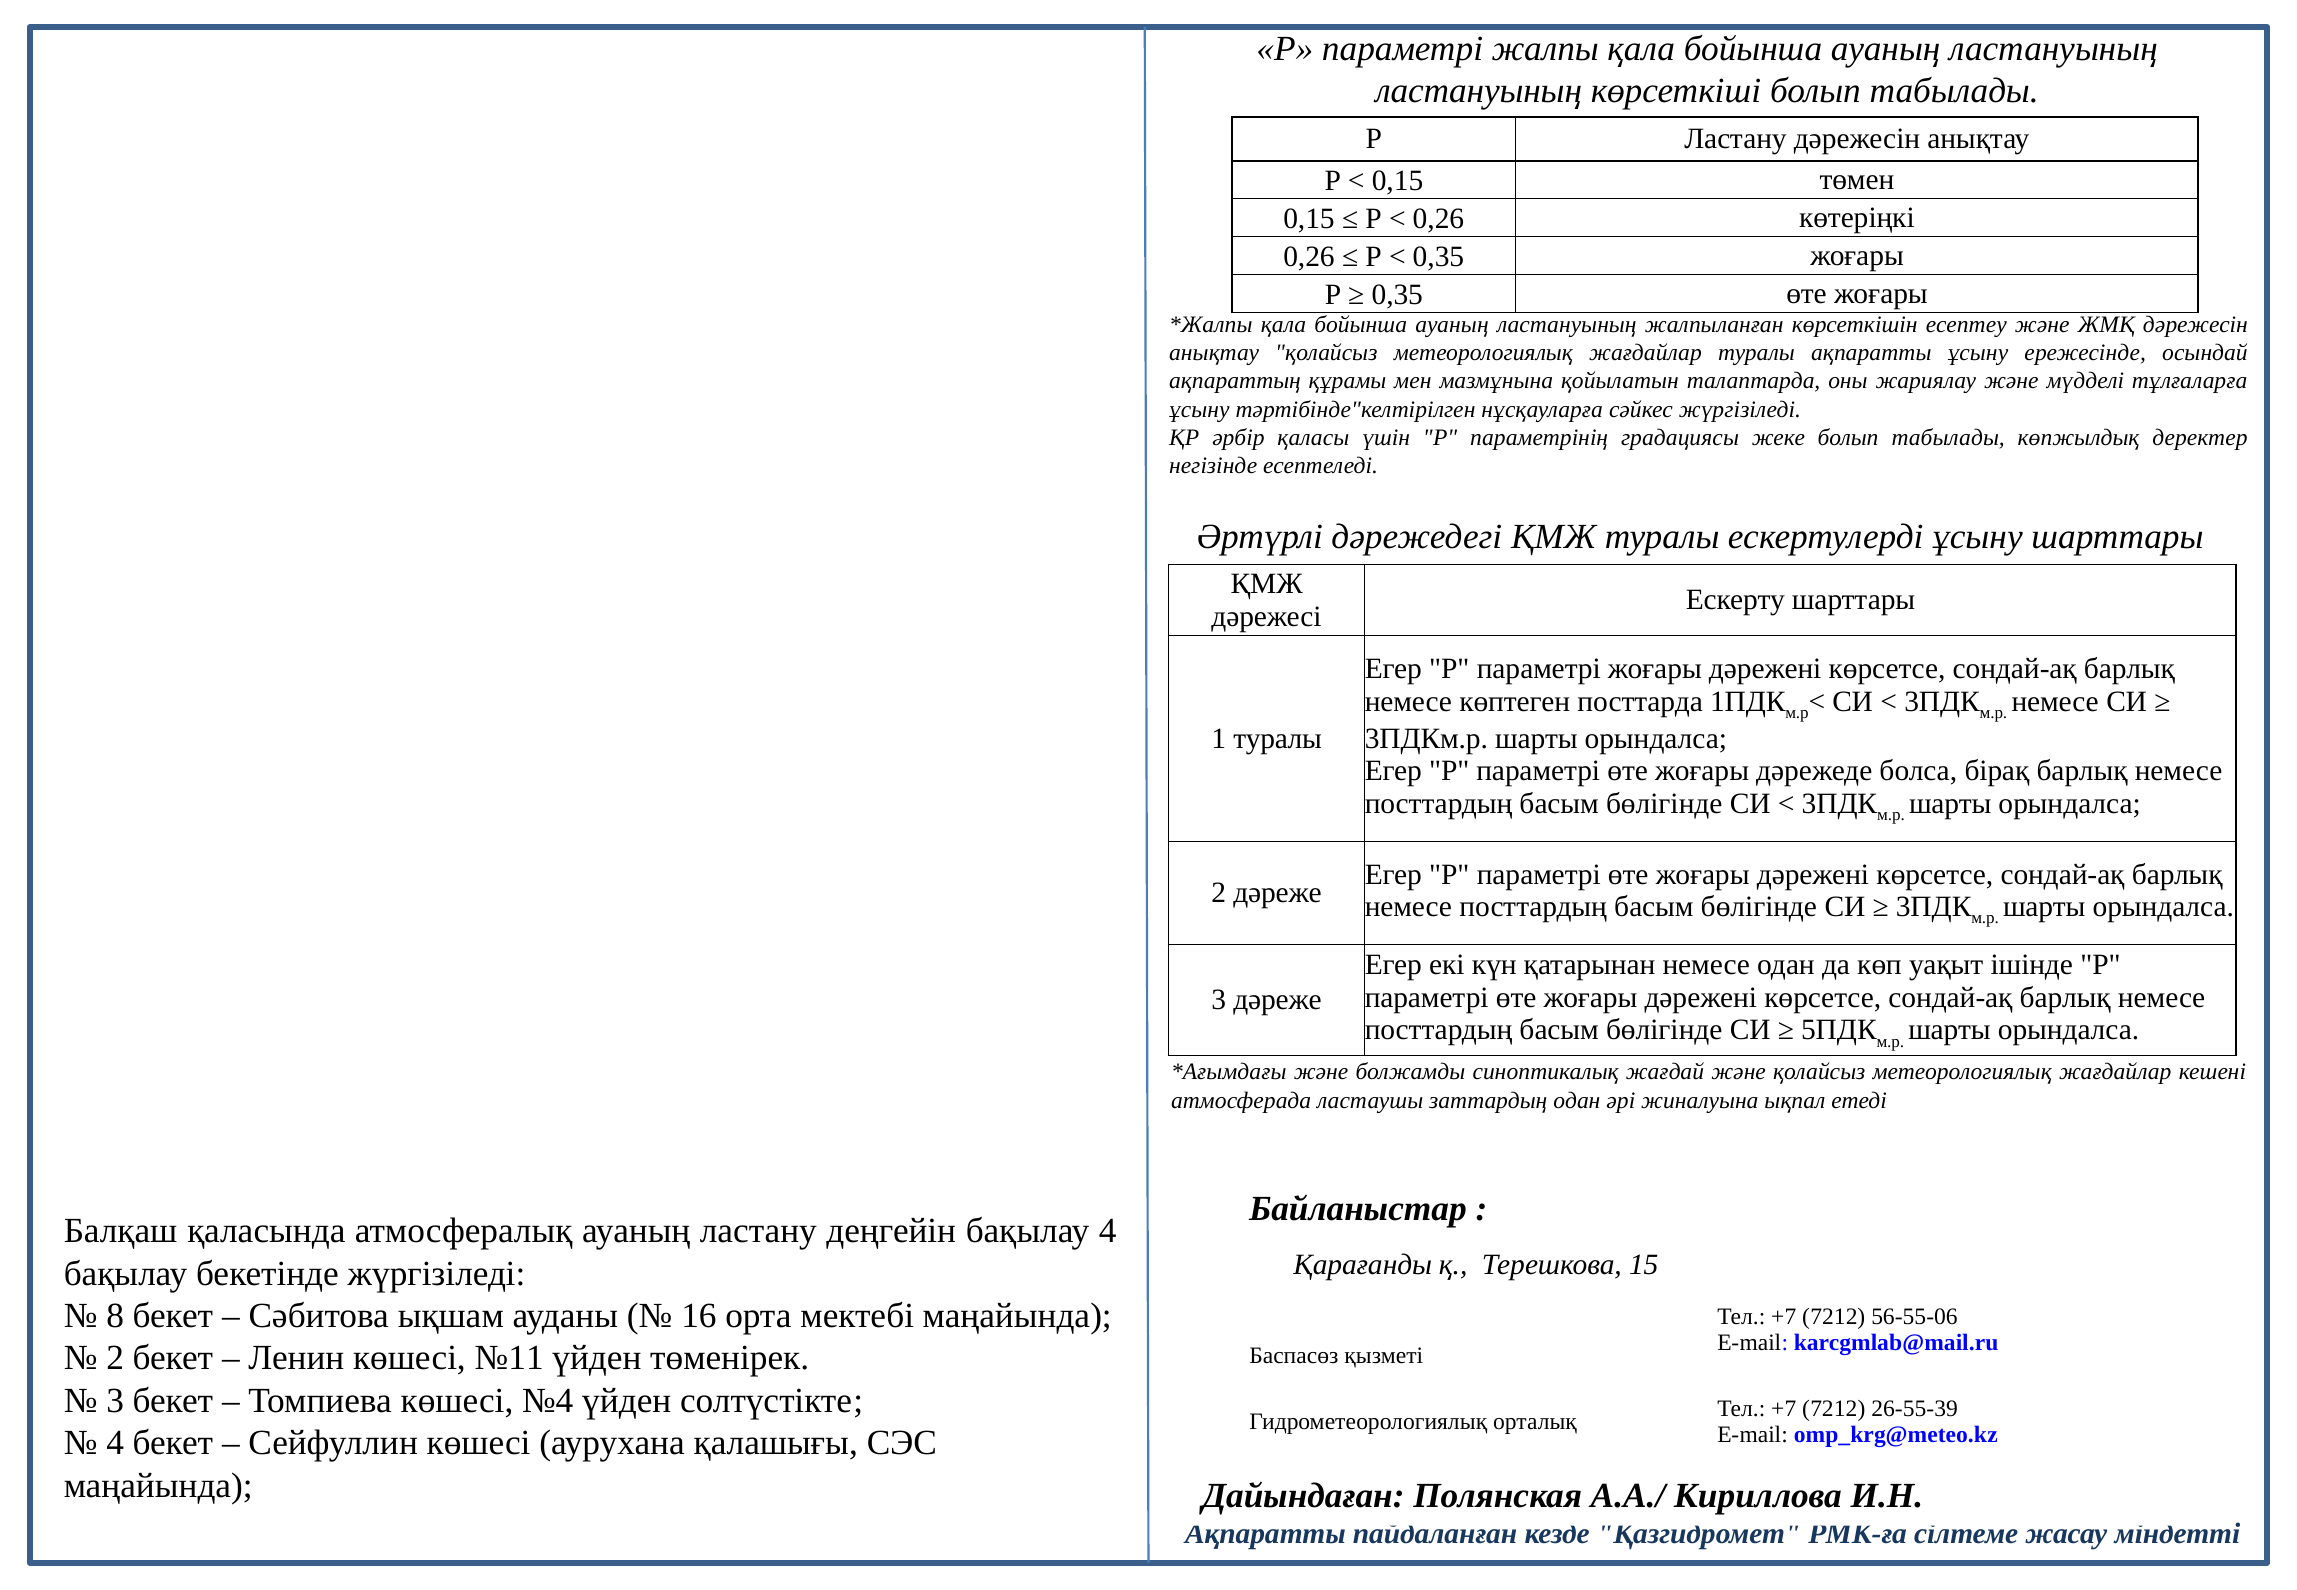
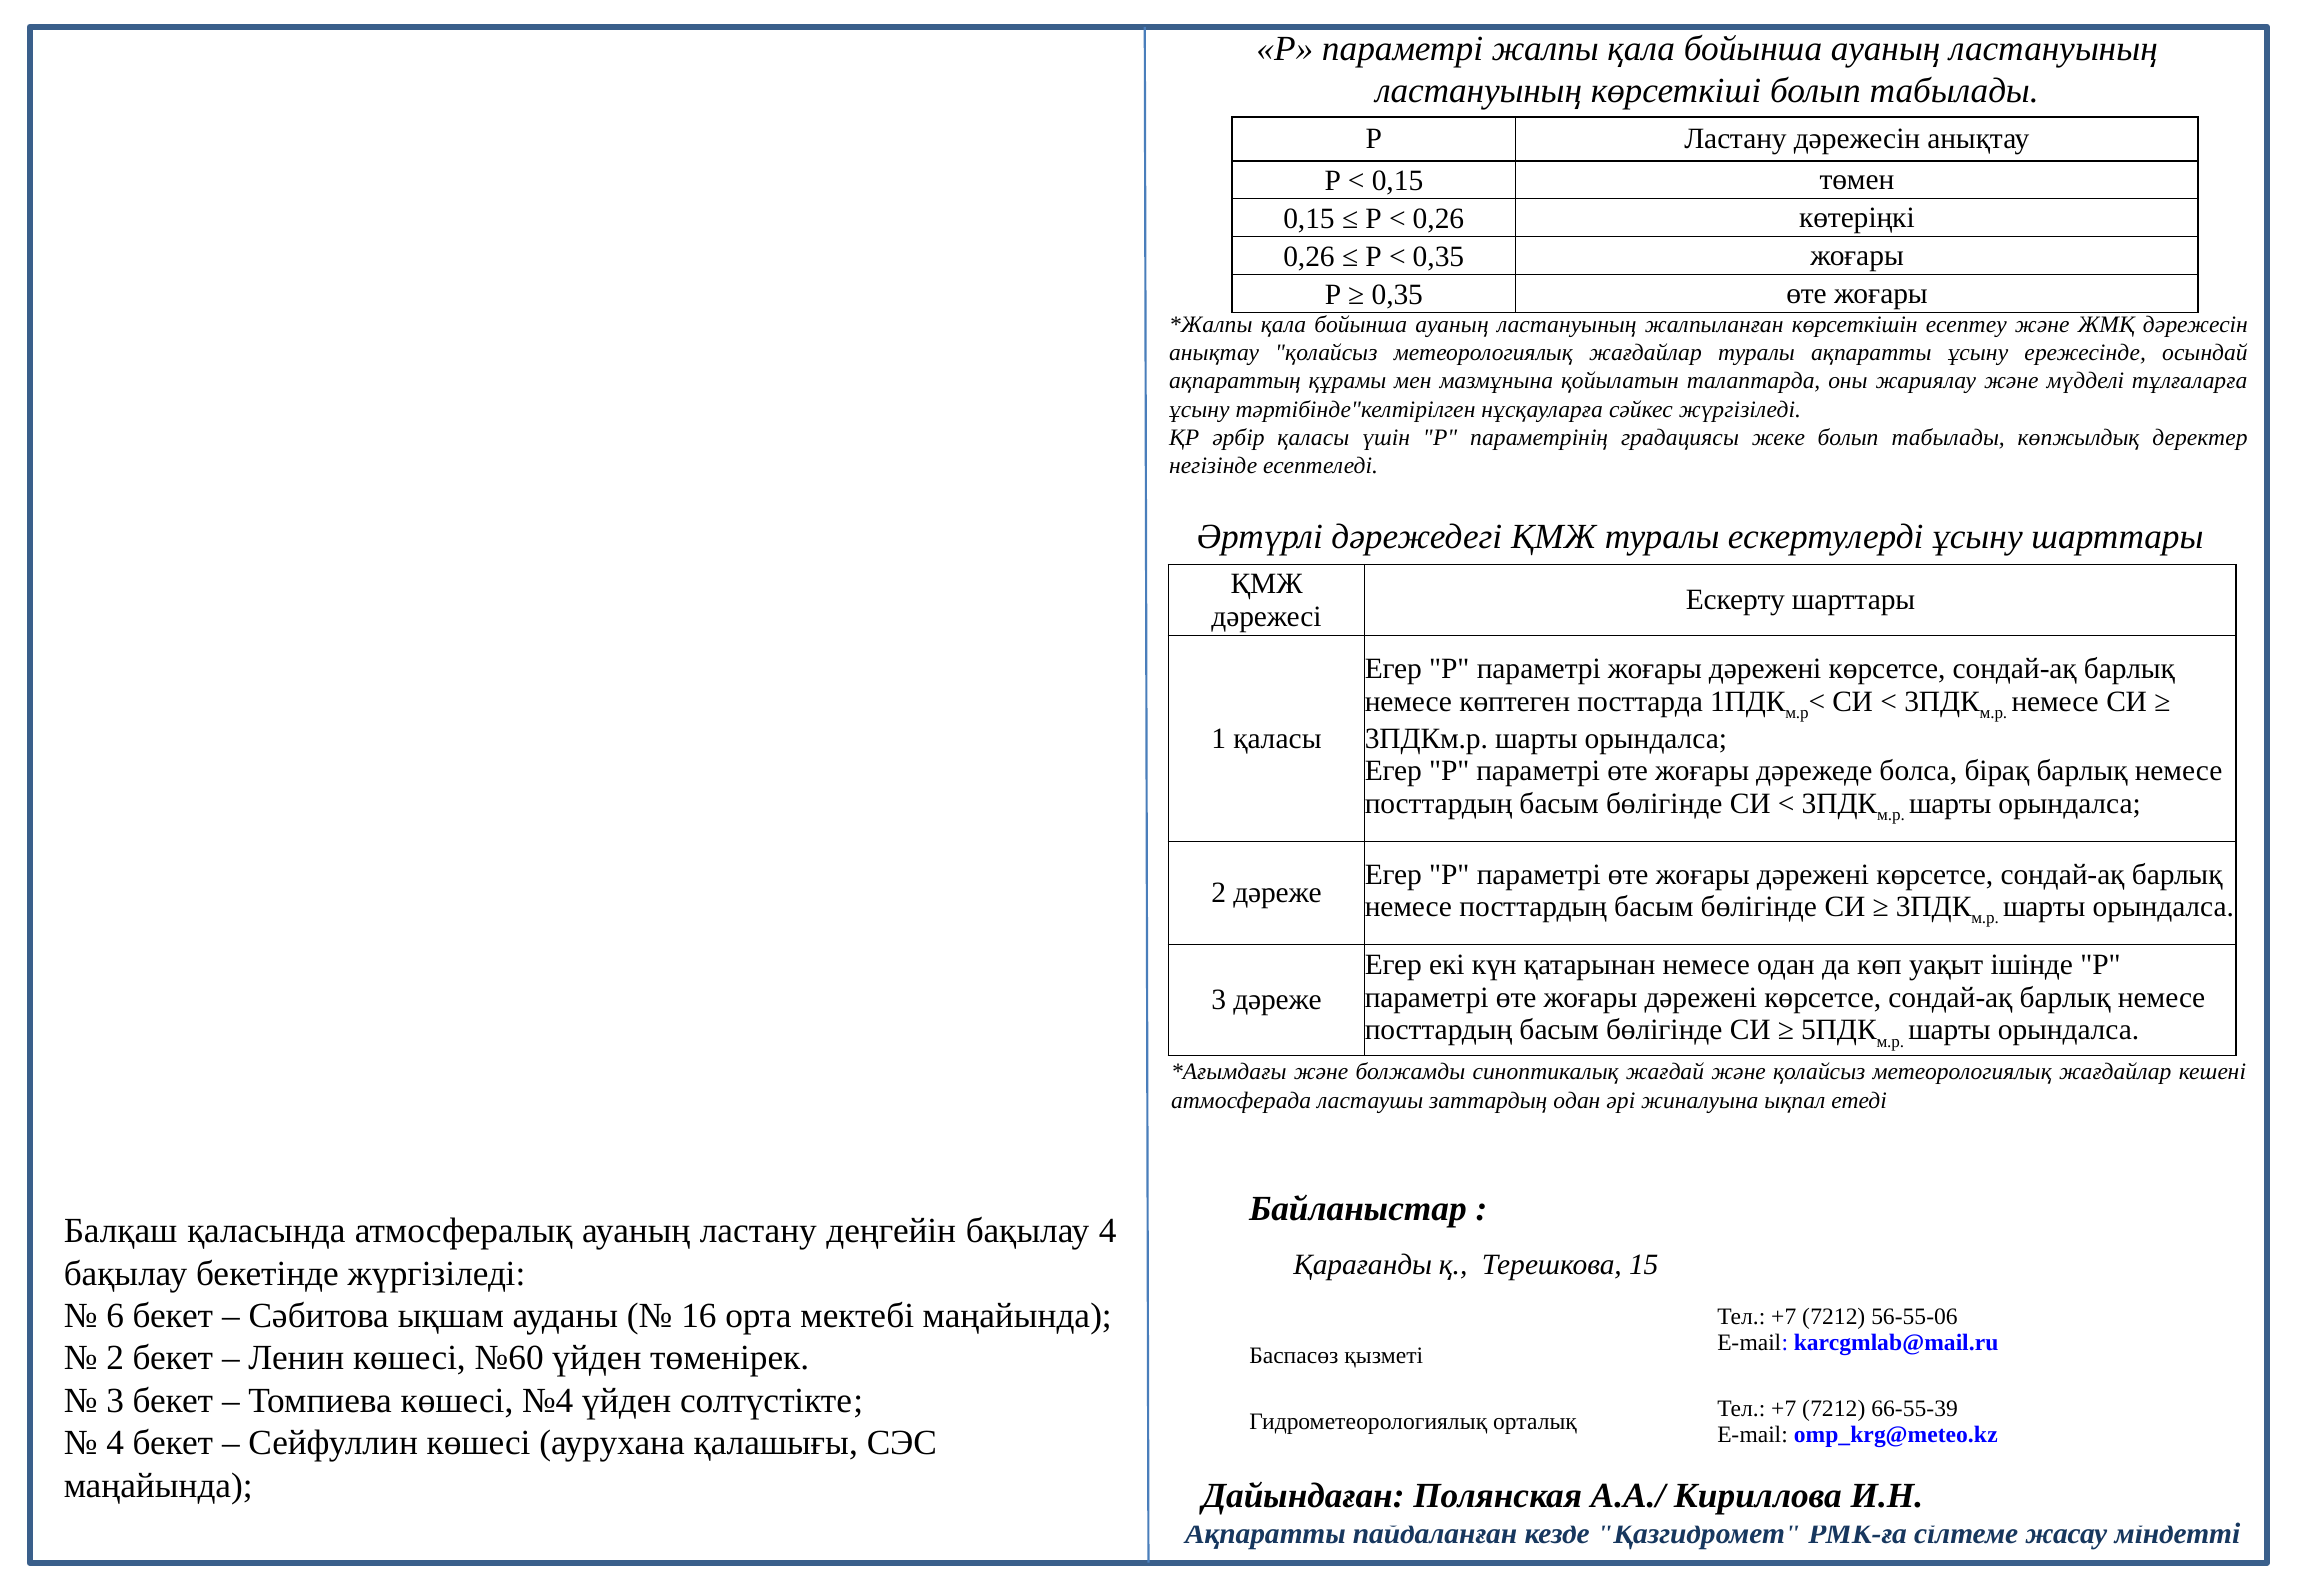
1 туралы: туралы -> қаласы (1277, 739)
8: 8 -> 6 (115, 1316)
№11: №11 -> №60 (509, 1358)
26-55-39: 26-55-39 -> 66-55-39 (1915, 1409)
